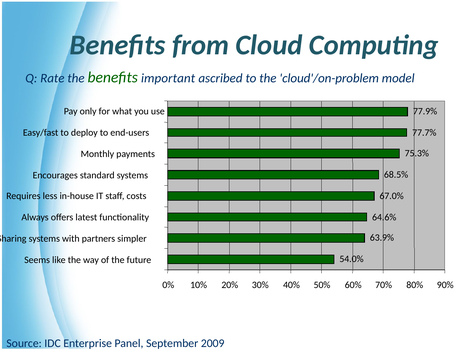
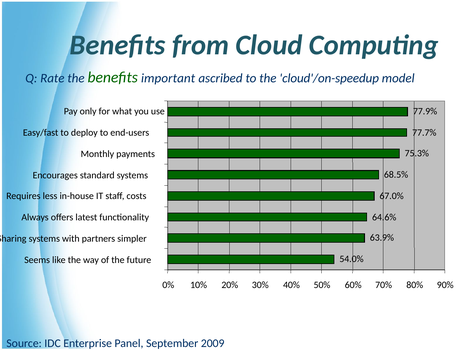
cloud'/on-problem: cloud'/on-problem -> cloud'/on-speedup (329, 78)
